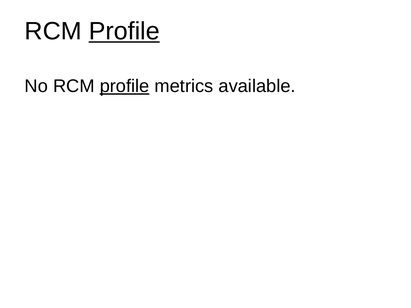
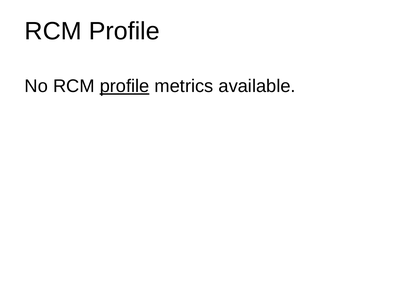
Profile underline: present -> none (124, 31)
